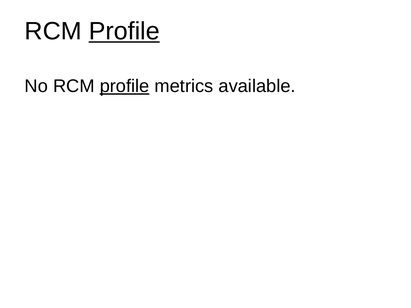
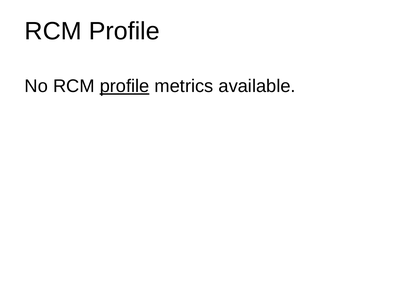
Profile underline: present -> none (124, 31)
